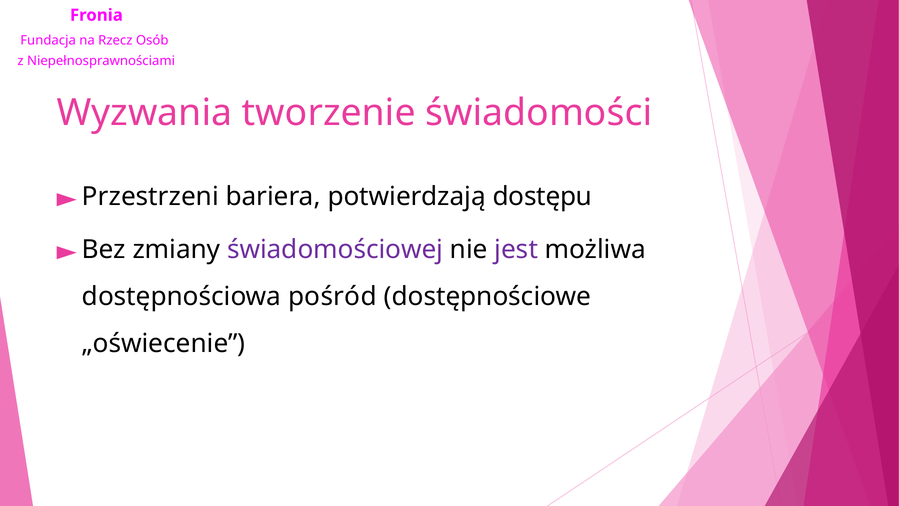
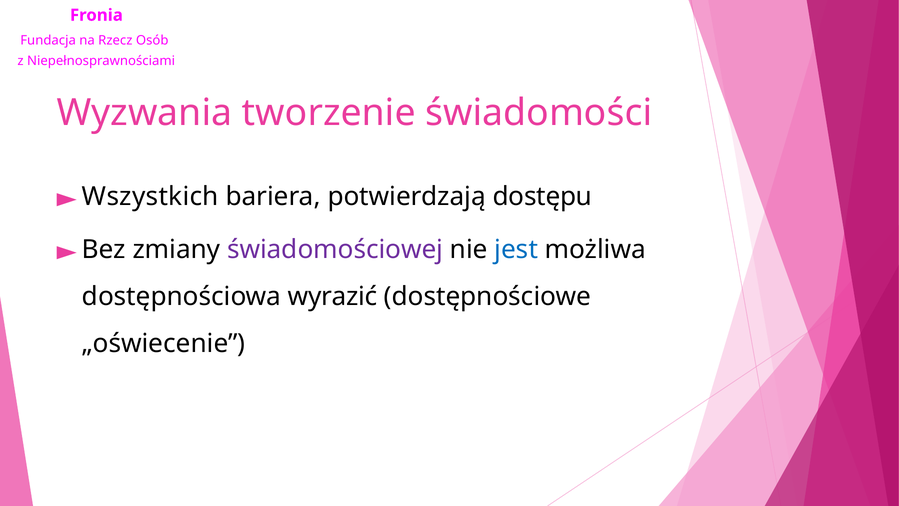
Przestrzeni: Przestrzeni -> Wszystkich (150, 197)
jest colour: purple -> blue (516, 249)
pośród: pośród -> wyrazić (333, 296)
